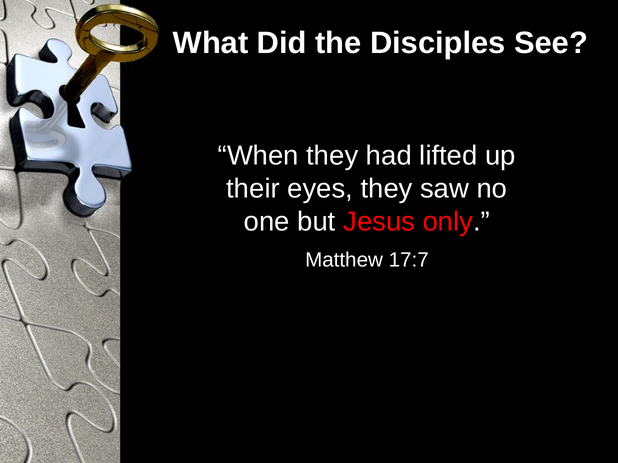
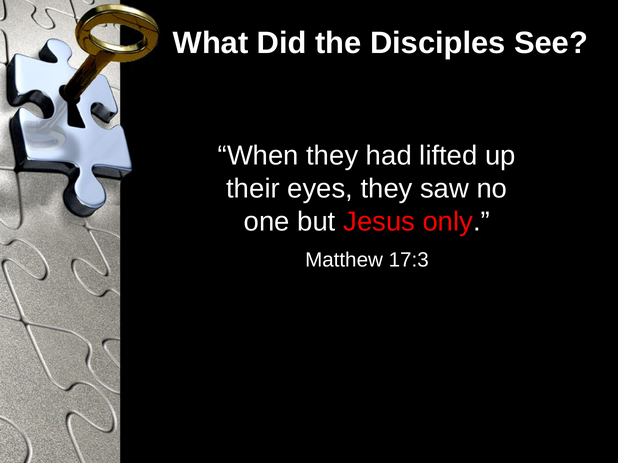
17:7: 17:7 -> 17:3 (409, 260)
